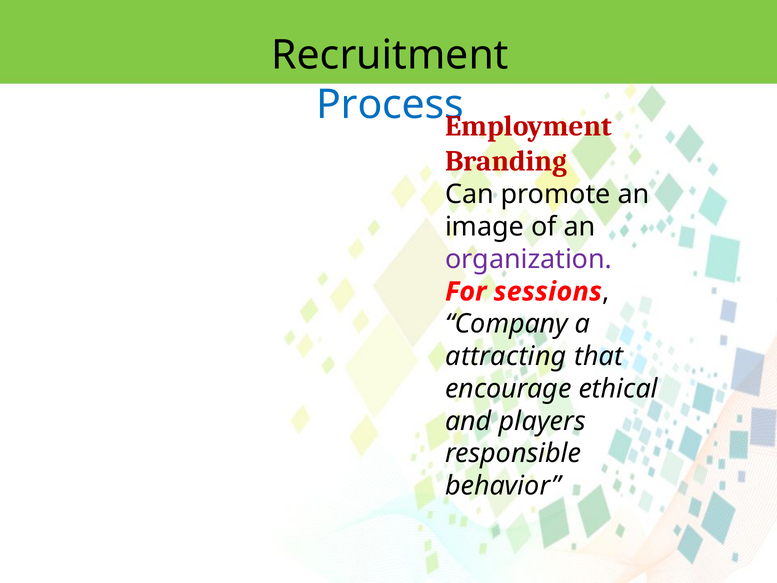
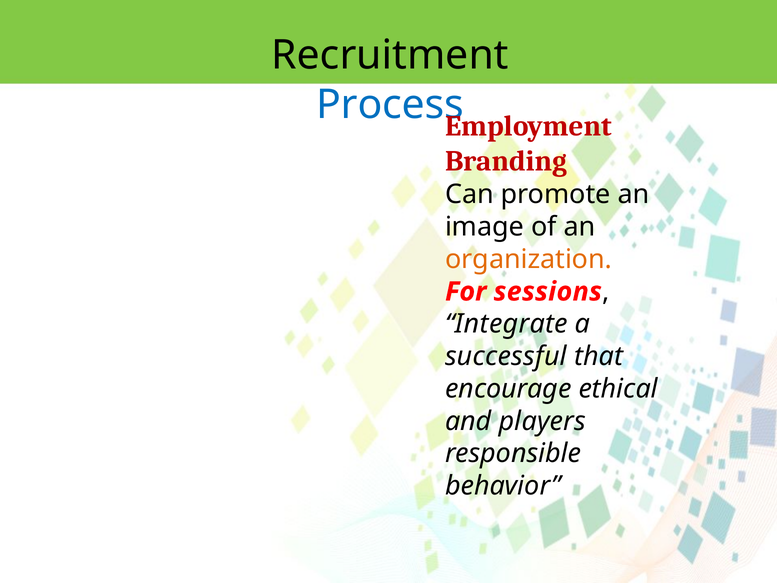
organization colour: purple -> orange (529, 259)
Company: Company -> Integrate (506, 324)
attracting: attracting -> successful (506, 356)
